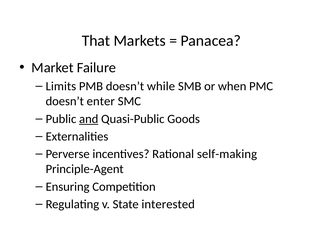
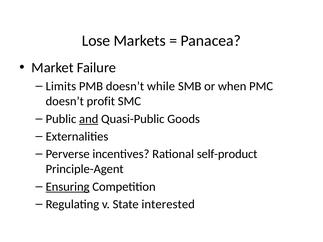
That: That -> Lose (96, 41)
enter: enter -> profit (101, 101)
self-making: self-making -> self-product (227, 154)
Ensuring underline: none -> present (68, 187)
